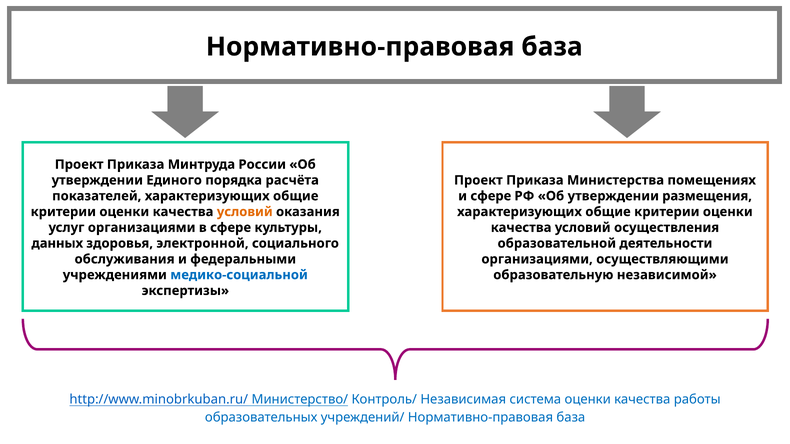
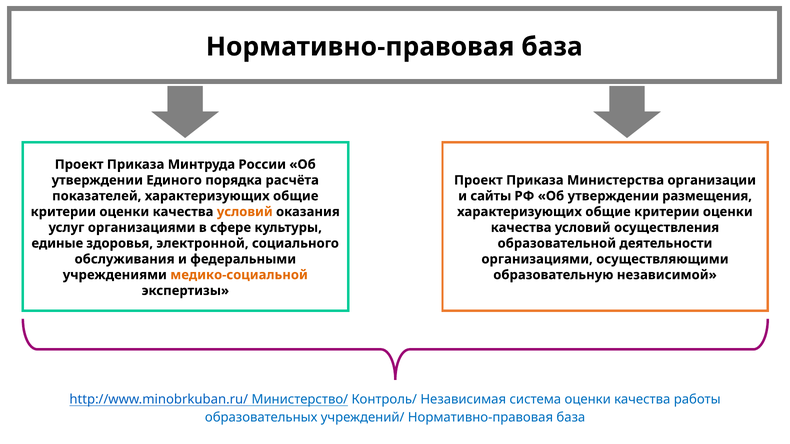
помещениях: помещениях -> организации (712, 180)
и сфере: сфере -> сайты (491, 196)
данных: данных -> единые (57, 244)
медико-социальной colour: blue -> orange (239, 275)
